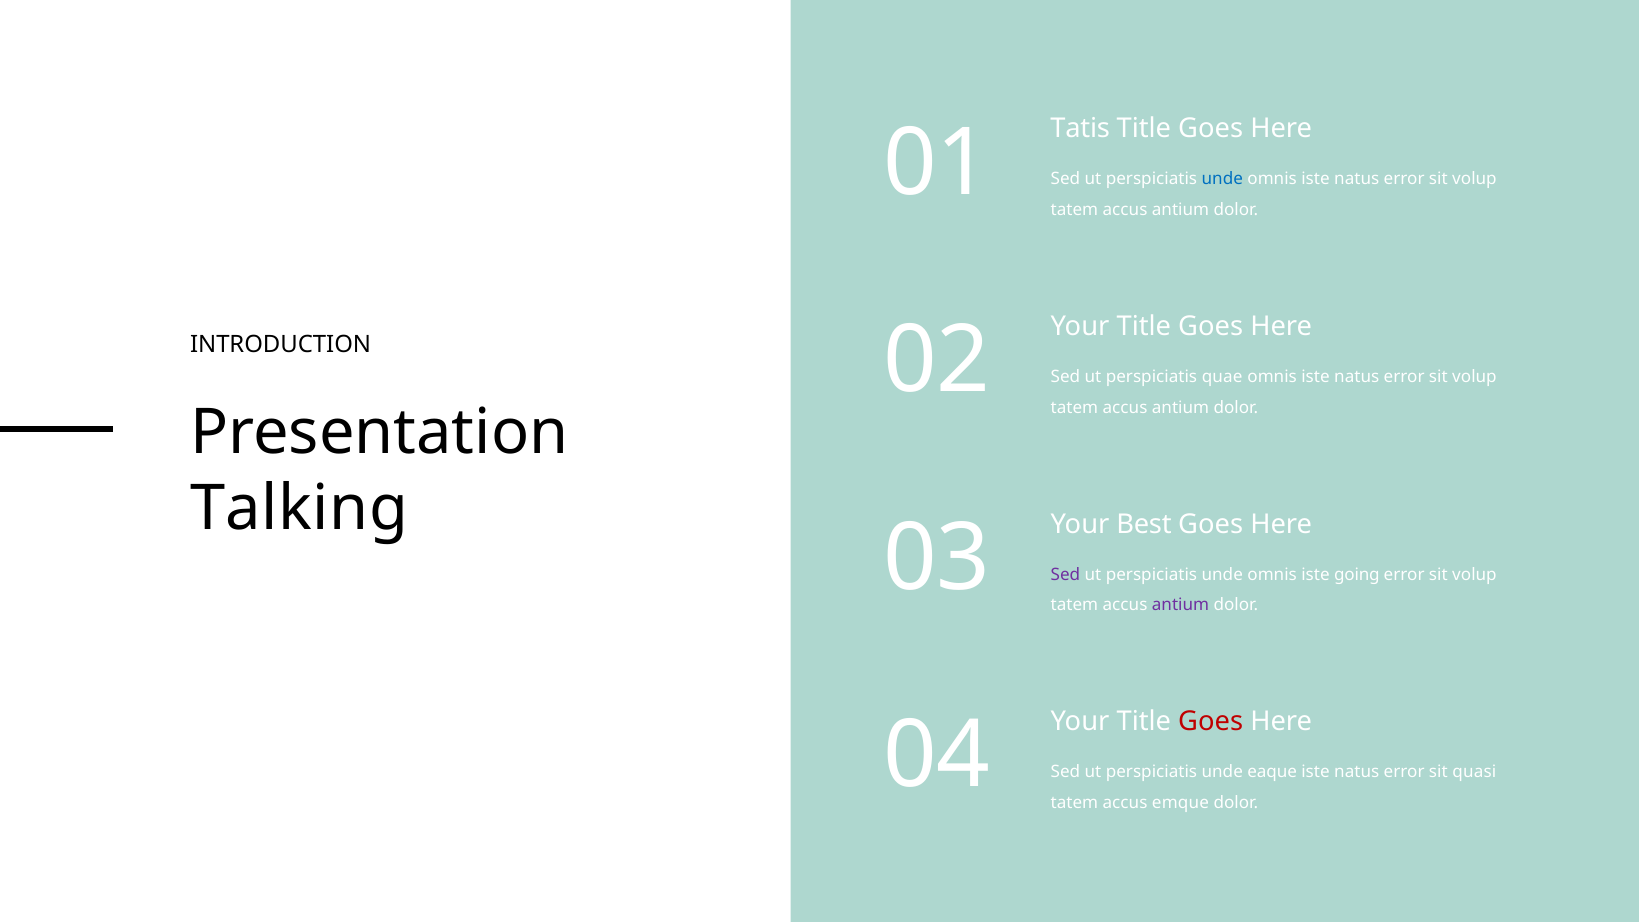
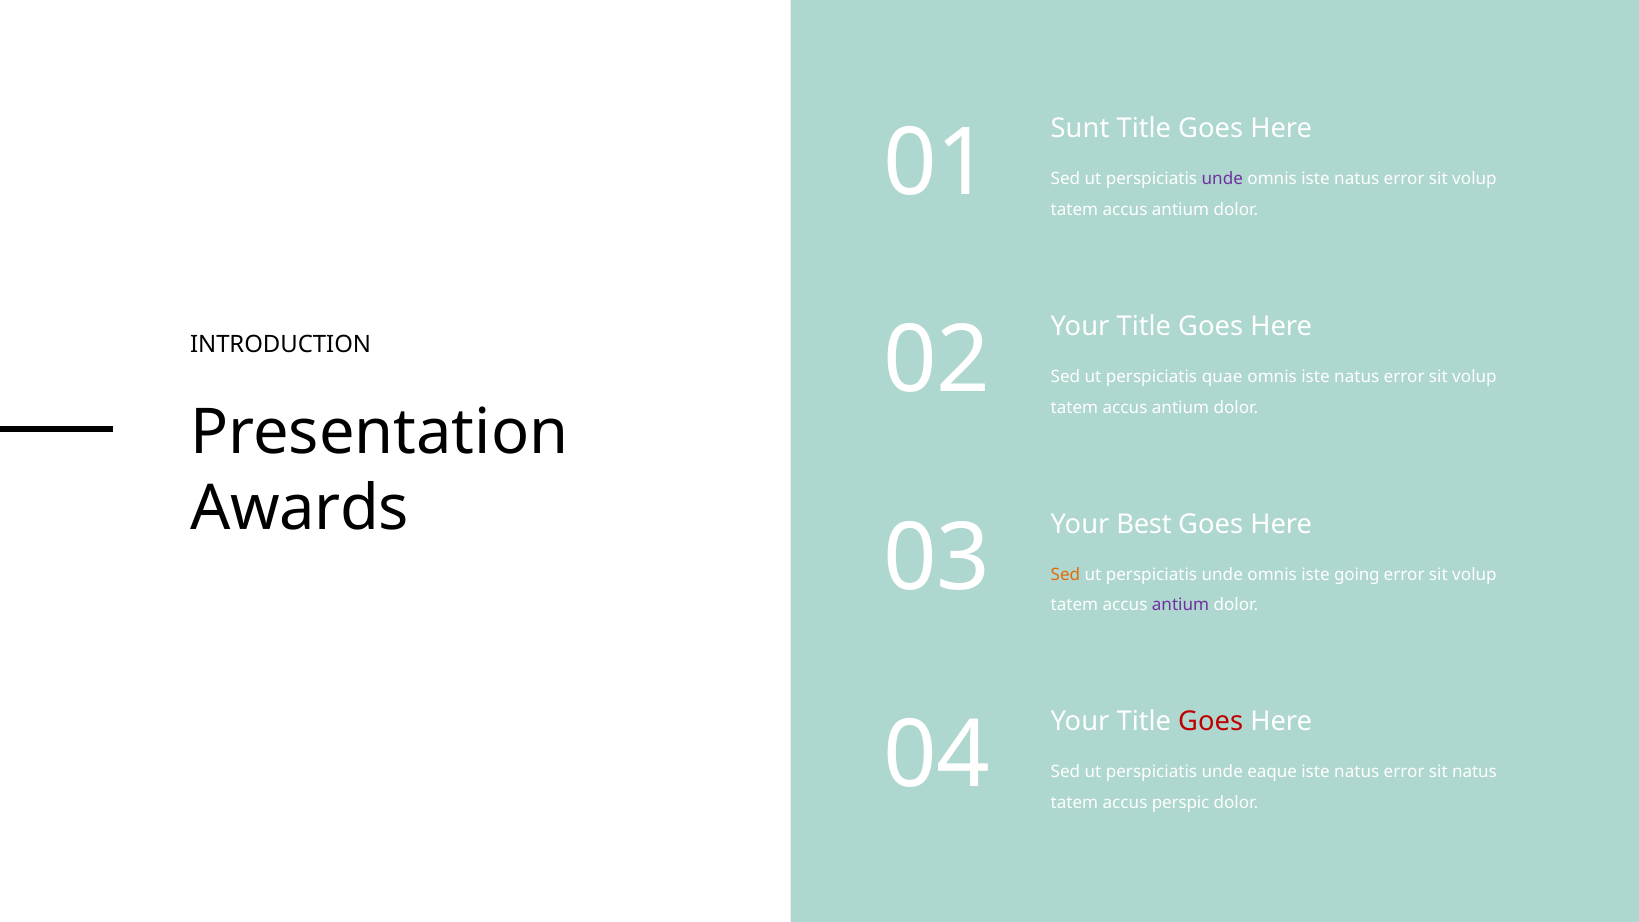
Tatis: Tatis -> Sunt (1080, 129)
unde colour: blue -> purple (1222, 179)
Talking: Talking -> Awards (300, 509)
Sed colour: purple -> orange (1065, 574)
sit quasi: quasi -> natus (1475, 772)
emque: emque -> perspic (1181, 803)
